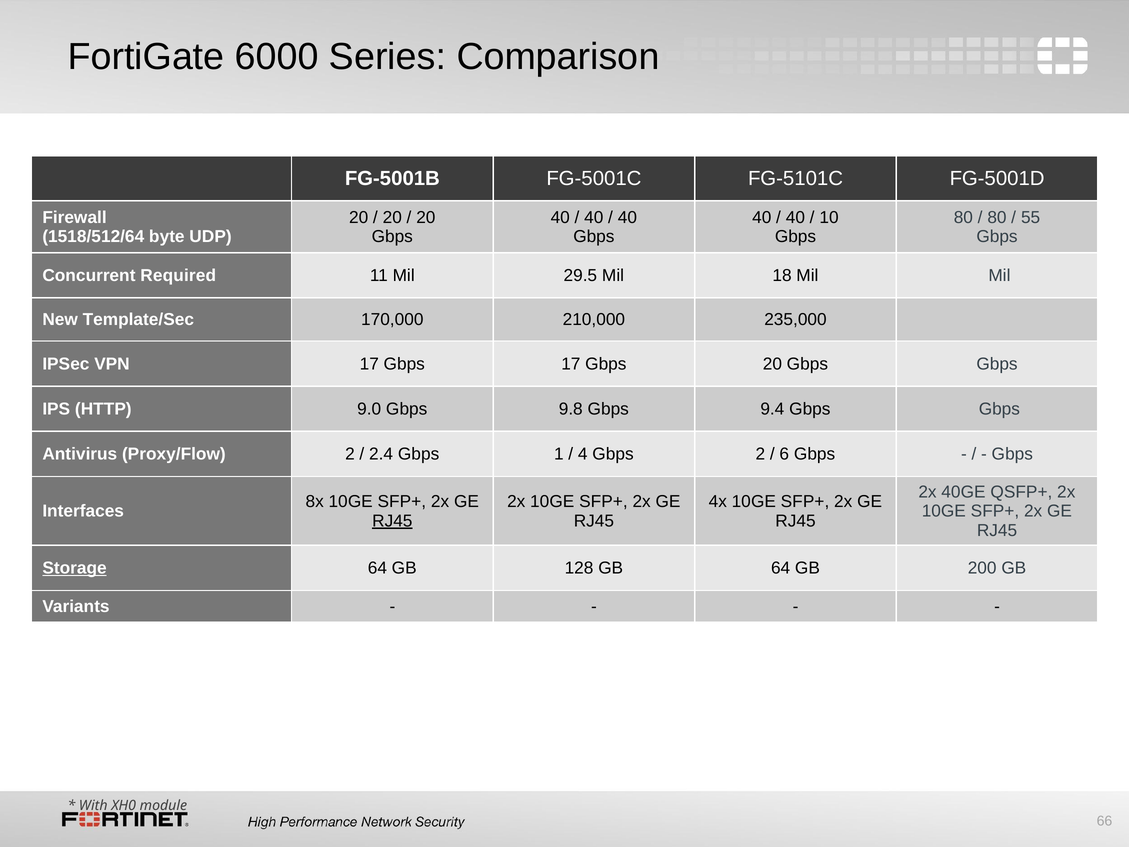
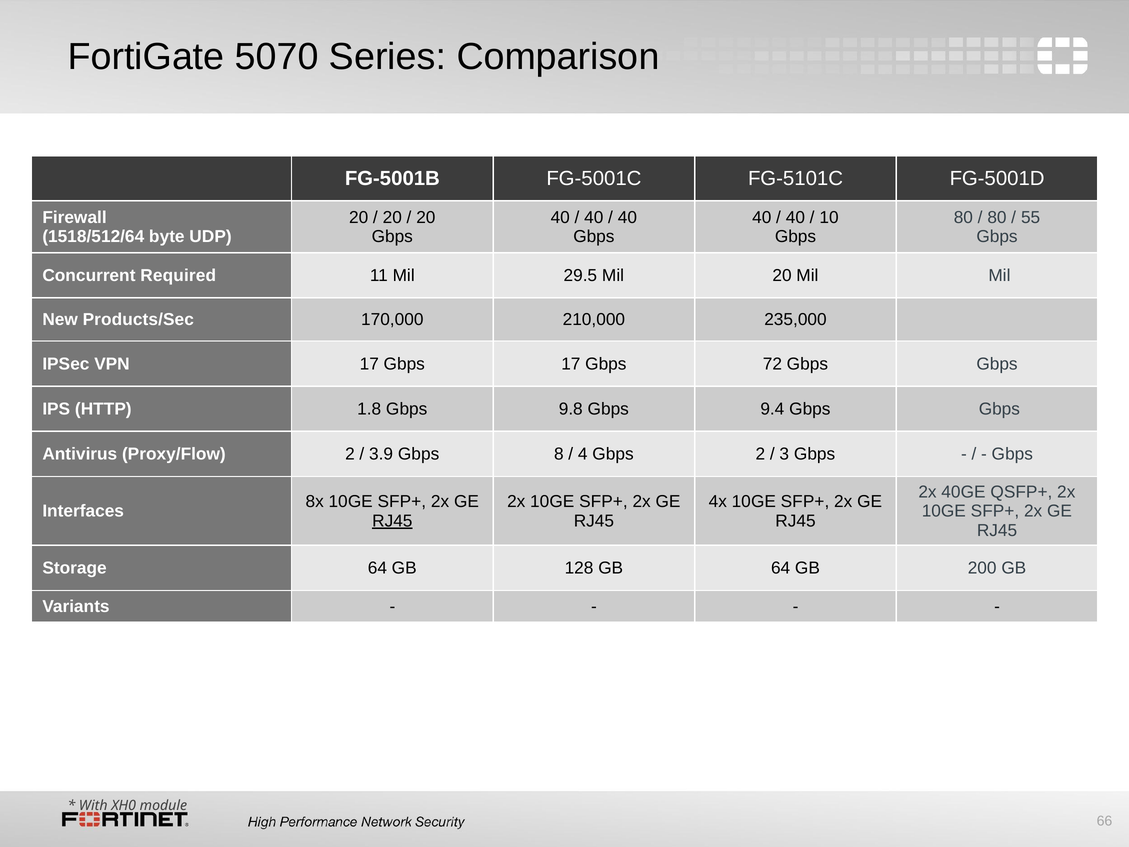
6000: 6000 -> 5070 (277, 57)
Mil 18: 18 -> 20 (782, 275)
Template/Sec: Template/Sec -> Products/Sec (138, 320)
Gbps 20: 20 -> 72 (772, 364)
9.0: 9.0 -> 1.8 (369, 409)
2.4: 2.4 -> 3.9 (381, 454)
1: 1 -> 8 (559, 454)
6: 6 -> 3 (784, 454)
Storage underline: present -> none (75, 568)
